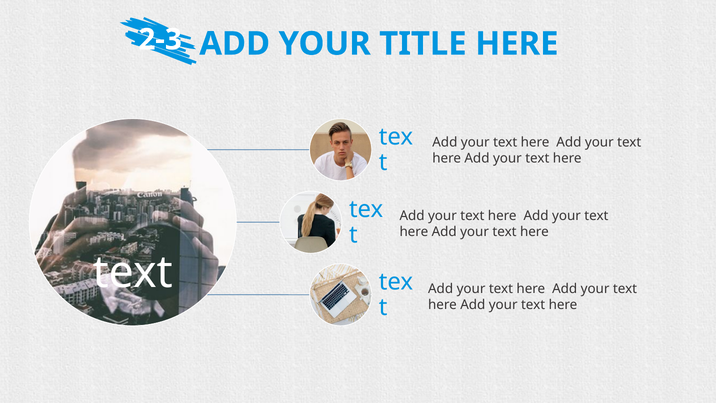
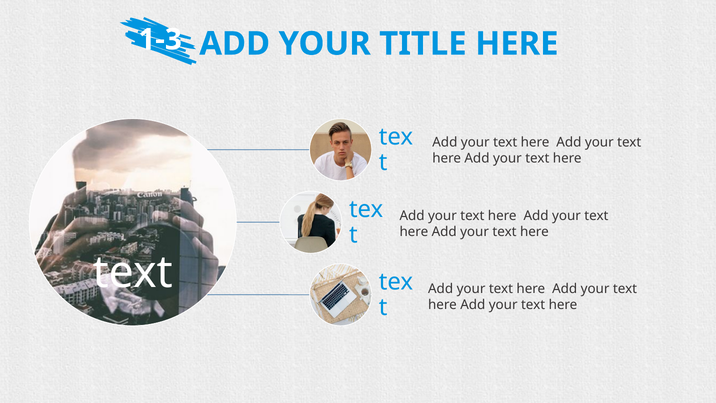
2-3: 2-3 -> 1-3 (160, 40)
